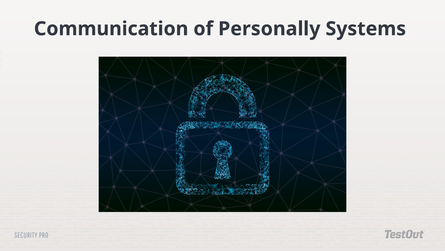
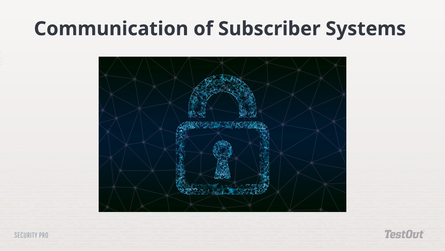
Personally: Personally -> Subscriber (269, 29)
